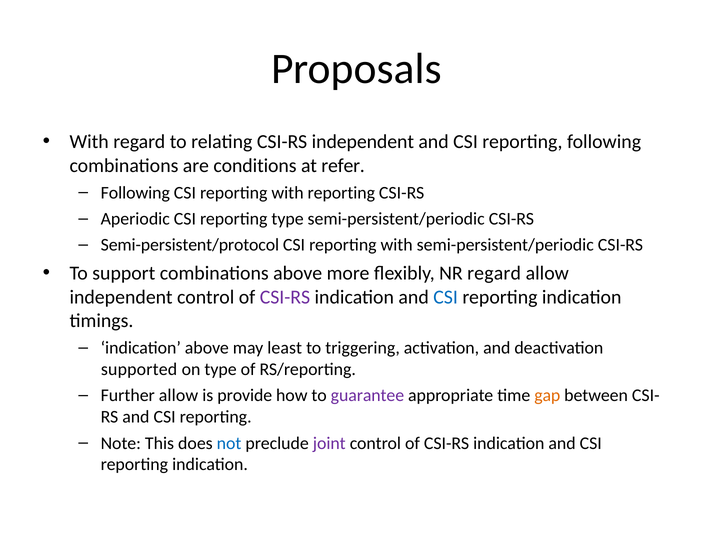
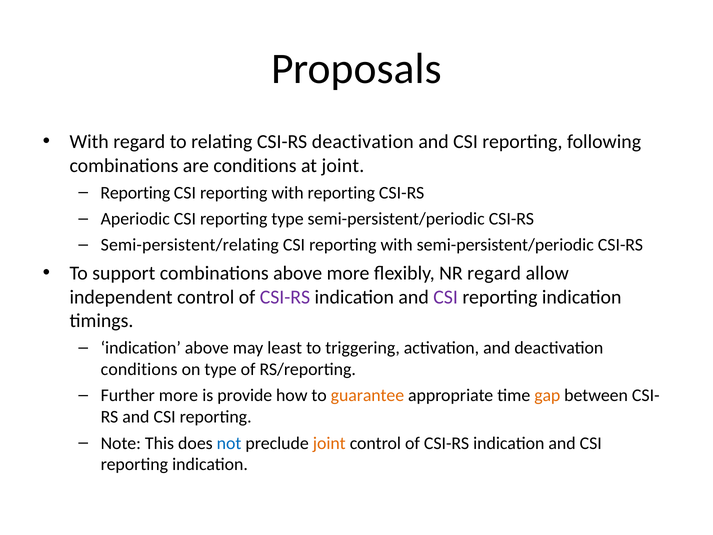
CSI-RS independent: independent -> deactivation (363, 142)
at refer: refer -> joint (343, 165)
Following: Following -> Reporting (135, 193)
Semi-persistent/protocol: Semi-persistent/protocol -> Semi-persistent/relating (190, 245)
CSI colour: blue -> purple (446, 297)
supported: supported -> conditions (139, 369)
Further allow: allow -> more (178, 395)
guarantee colour: purple -> orange (367, 395)
joint colour: purple -> orange (329, 443)
